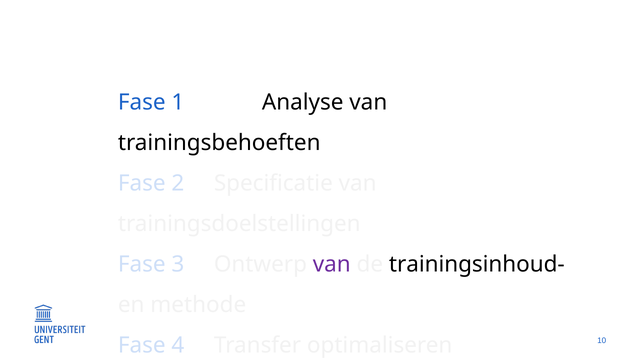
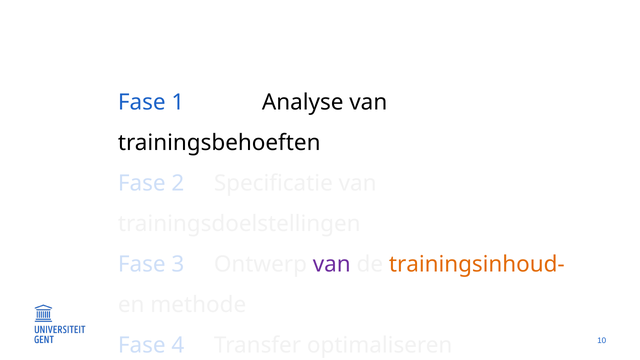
trainingsinhoud- colour: black -> orange (477, 264)
